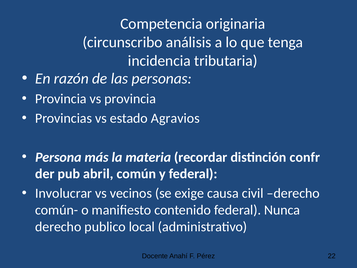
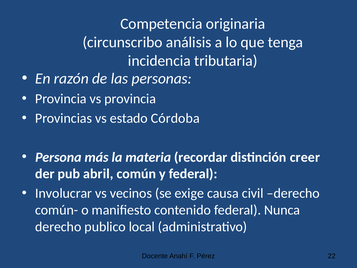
Agravios: Agravios -> Córdoba (175, 118)
confr: confr -> creer (305, 157)
